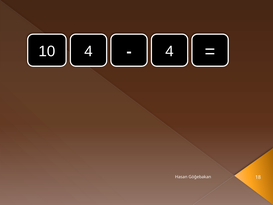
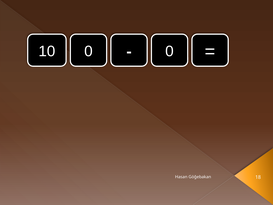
10 4: 4 -> 0 (89, 51)
4: 4 -> 0 (170, 51)
